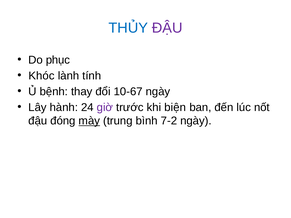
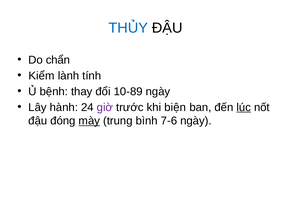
ĐẬU colour: purple -> black (167, 28)
phục: phục -> chẩn (58, 60)
Khóc: Khóc -> Kiểm (42, 76)
10-67: 10-67 -> 10-89 (128, 92)
lúc underline: none -> present (244, 107)
7-2: 7-2 -> 7-6 (169, 121)
